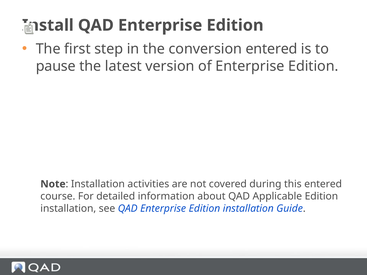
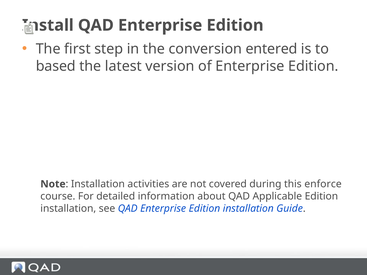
pause: pause -> based (56, 66)
this entered: entered -> enforce (323, 184)
